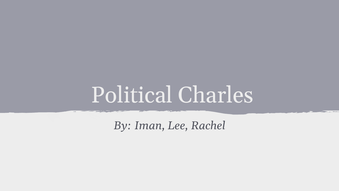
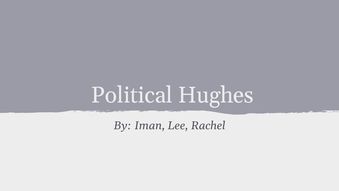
Charles: Charles -> Hughes (216, 95)
